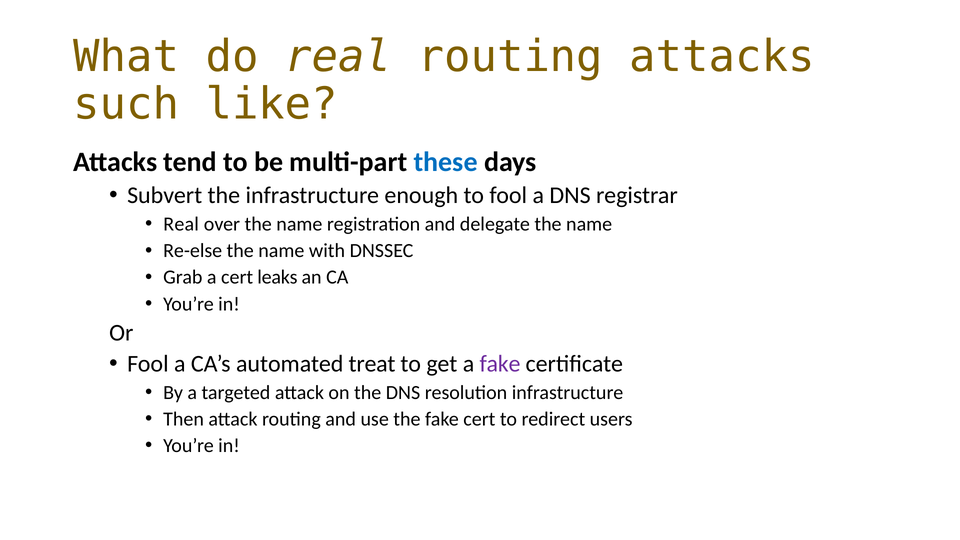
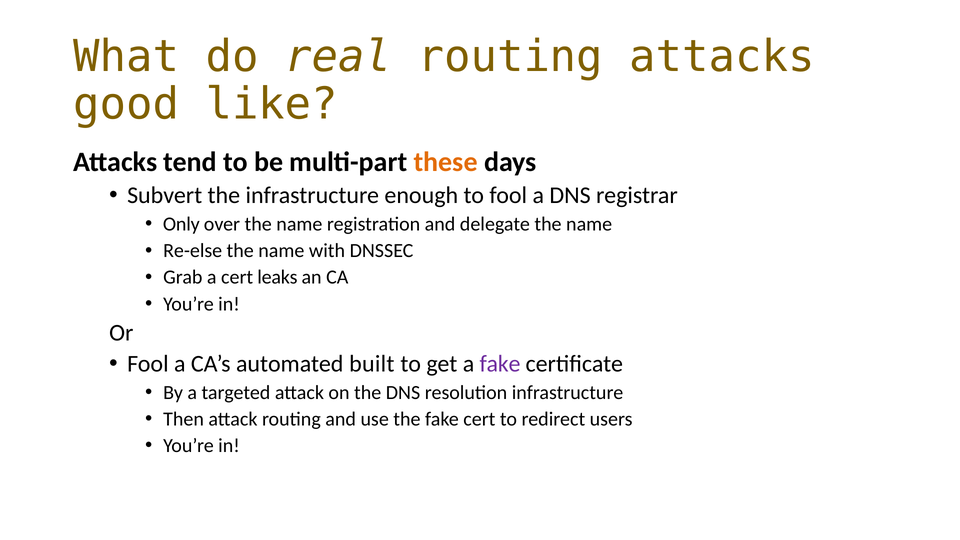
such: such -> good (126, 104)
these colour: blue -> orange (446, 162)
Real: Real -> Only (181, 224)
treat: treat -> built (372, 364)
